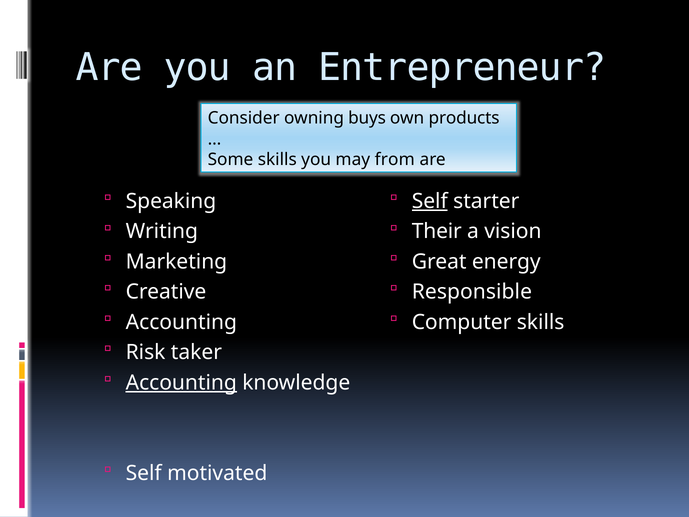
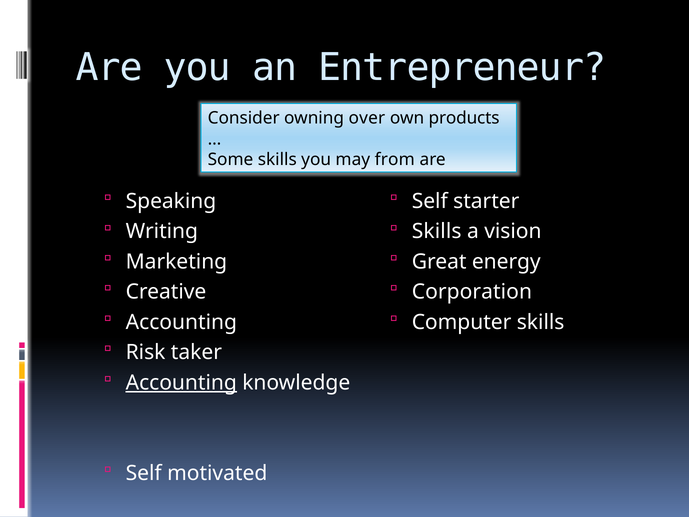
buys: buys -> over (367, 118)
Self underline: present -> none (430, 201)
Their: Their -> Skills (437, 231)
Responsible: Responsible -> Corporation (472, 292)
